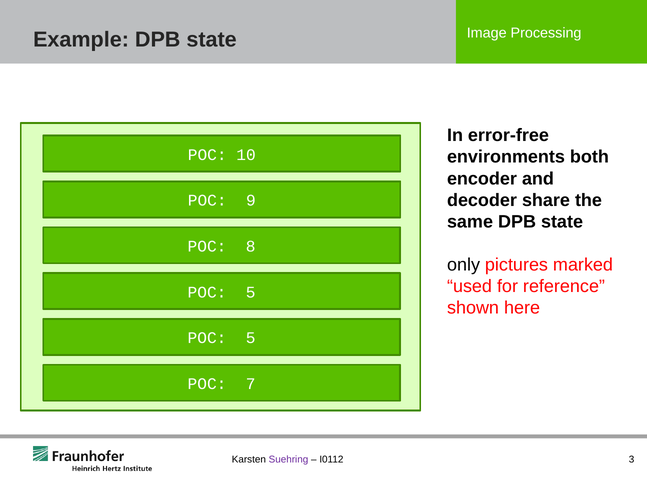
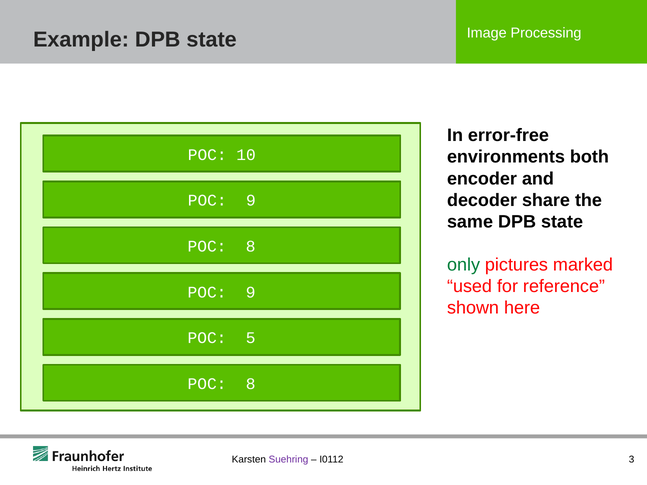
only colour: black -> green (464, 265)
5: 5 -> 9 (251, 292)
7: 7 -> 8 (251, 384)
